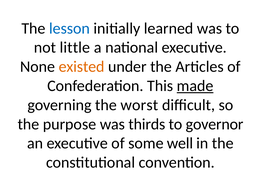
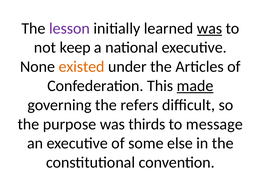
lesson colour: blue -> purple (70, 28)
was underline: none -> present (210, 28)
little: little -> keep (75, 47)
worst: worst -> refers (139, 105)
governor: governor -> message (214, 124)
well: well -> else (180, 143)
